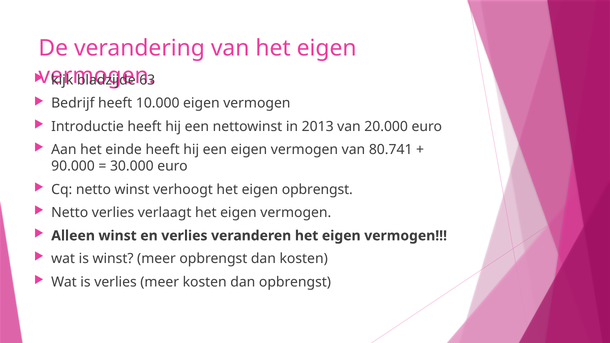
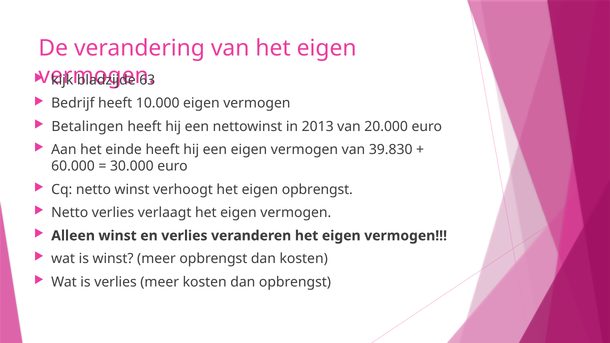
Introductie: Introductie -> Betalingen (87, 127)
80.741: 80.741 -> 39.830 (391, 150)
90.000: 90.000 -> 60.000 (73, 166)
